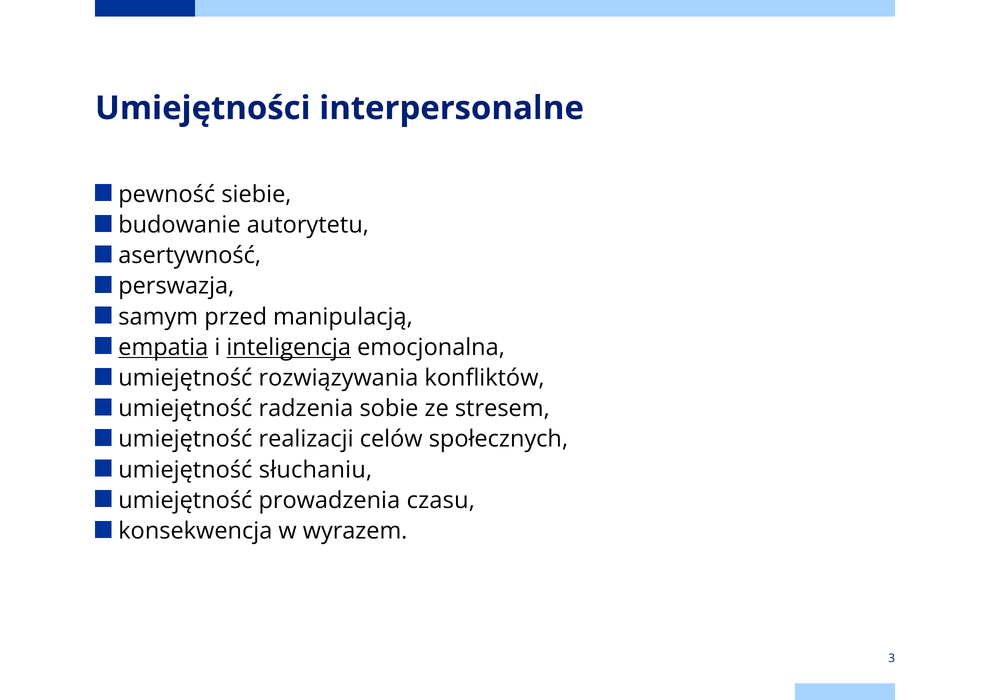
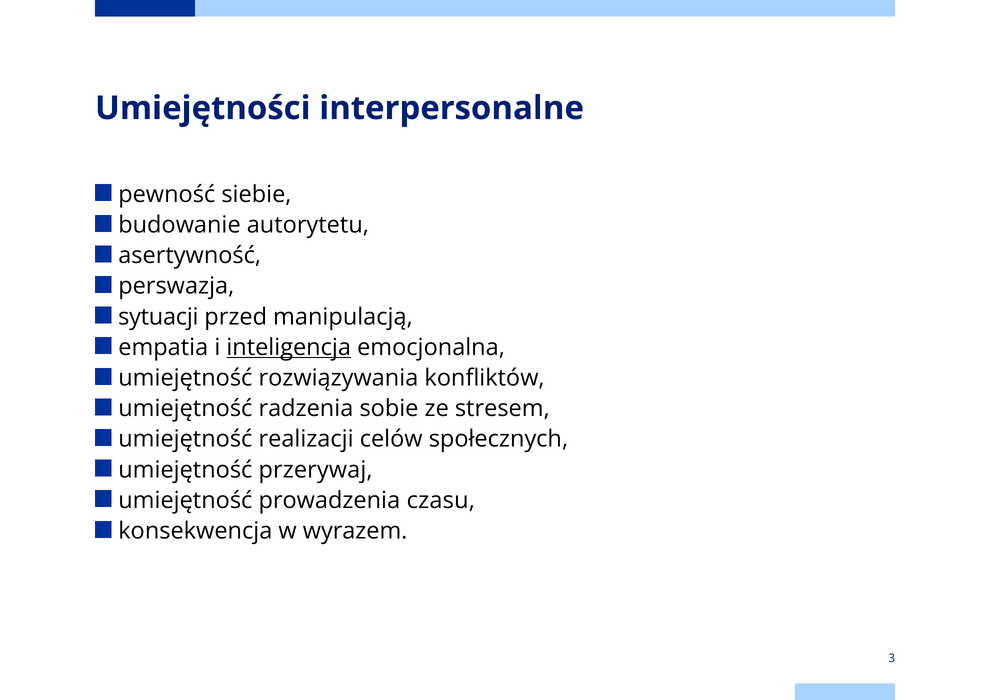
samym: samym -> sytuacji (158, 317)
empatia underline: present -> none (163, 347)
słuchaniu: słuchaniu -> przerywaj (316, 470)
